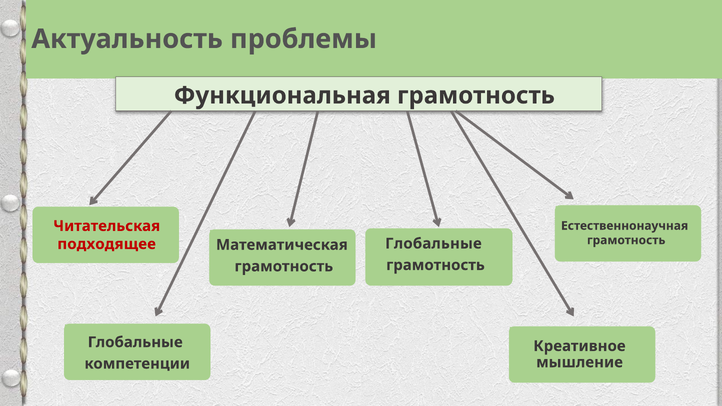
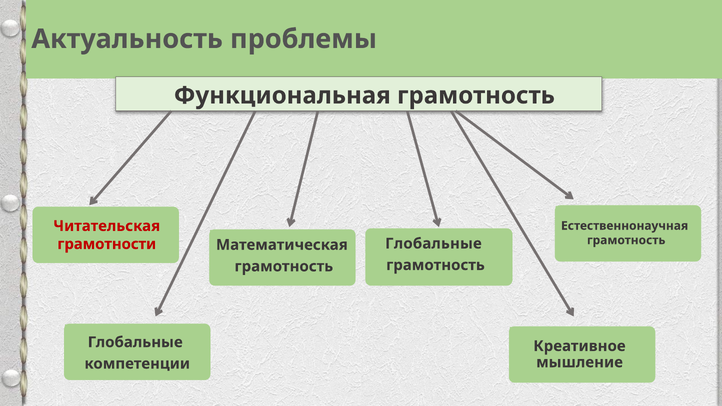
подходящее: подходящее -> грамотности (107, 244)
